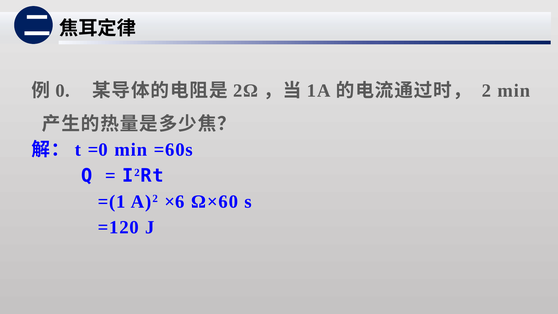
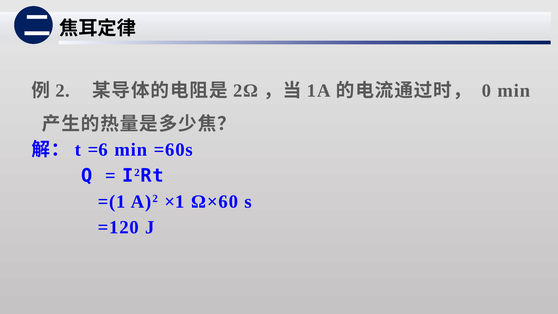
0: 0 -> 2 (63, 91)
2: 2 -> 0 (487, 91)
=0: =0 -> =6 (98, 150)
×6: ×6 -> ×1 (174, 201)
